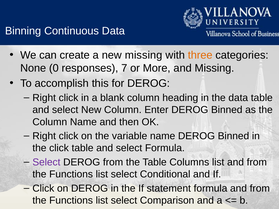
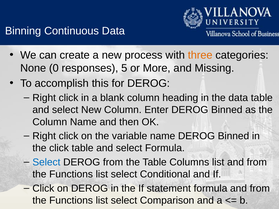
new missing: missing -> process (144, 55)
7: 7 -> 5 (124, 68)
Select colour: purple -> blue (46, 162)
